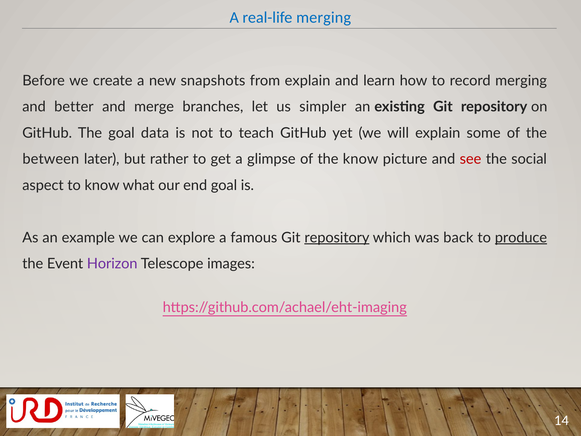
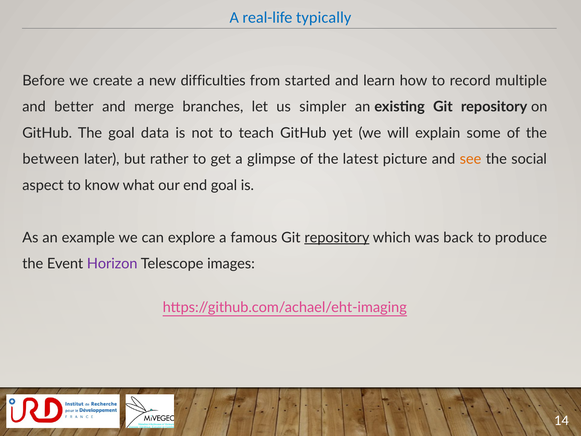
real-life merging: merging -> typically (324, 18)
snapshots: snapshots -> difficulties (213, 81)
from explain: explain -> started (308, 81)
record merging: merging -> multiple (521, 81)
the know: know -> latest (361, 159)
see colour: red -> orange (471, 159)
produce underline: present -> none (521, 237)
